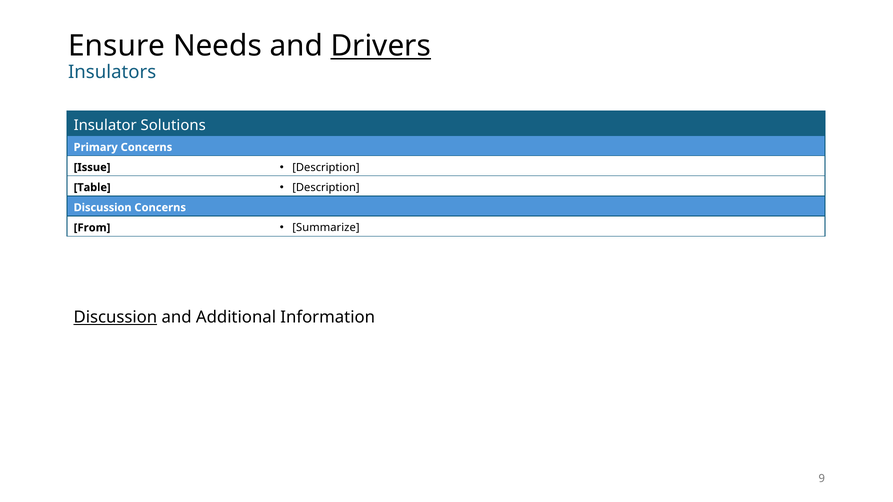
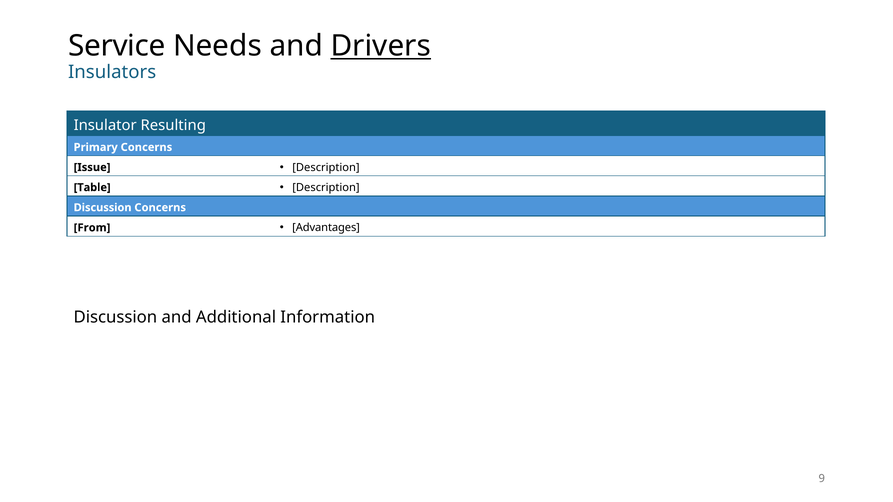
Ensure: Ensure -> Service (117, 46)
Solutions: Solutions -> Resulting (173, 125)
Summarize: Summarize -> Advantages (326, 228)
Discussion underline: present -> none (115, 318)
